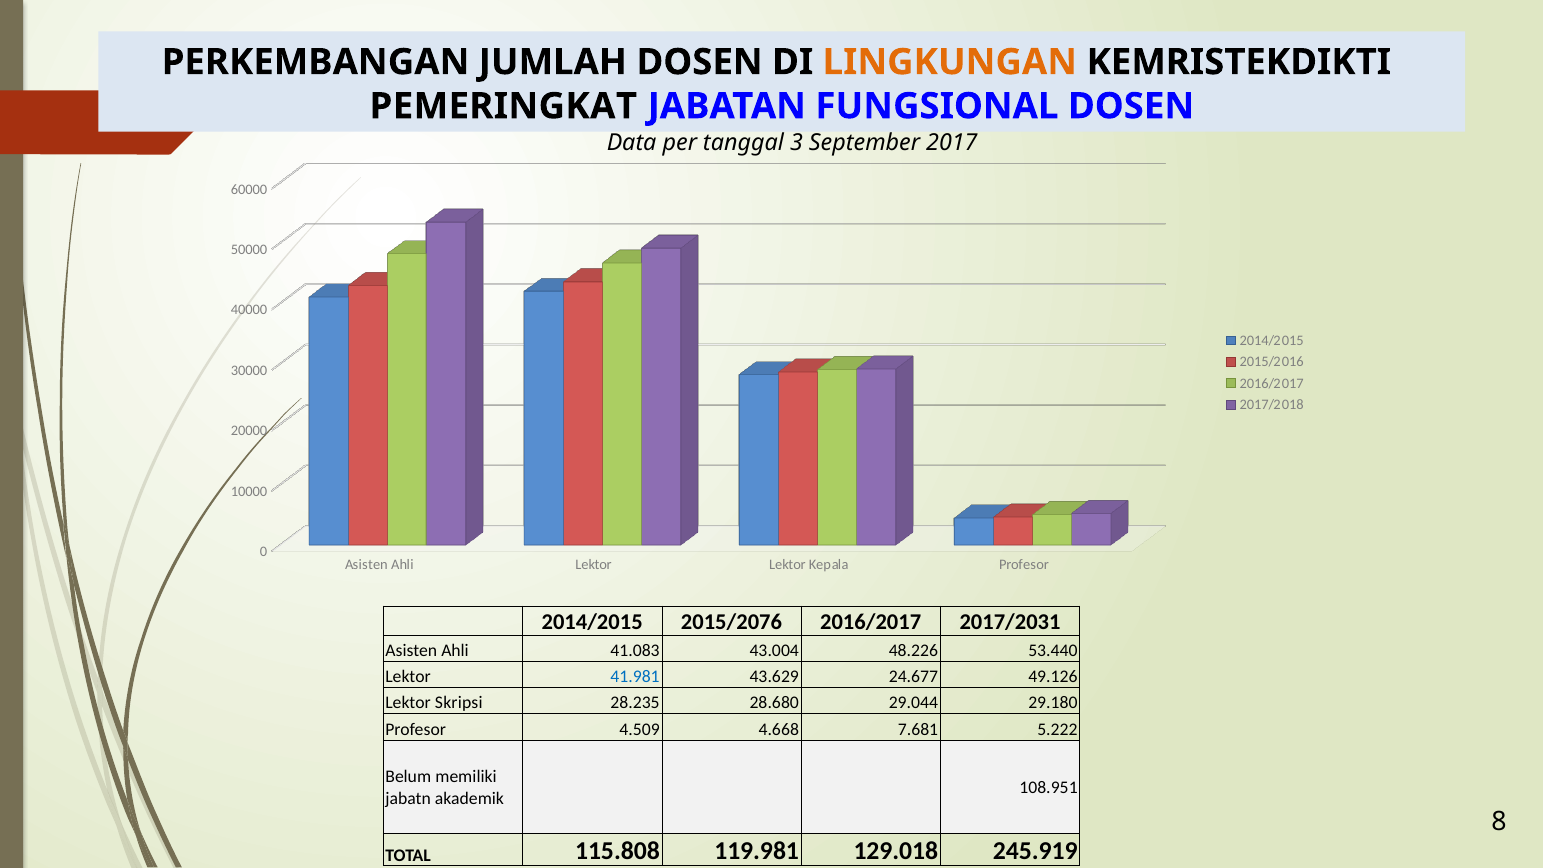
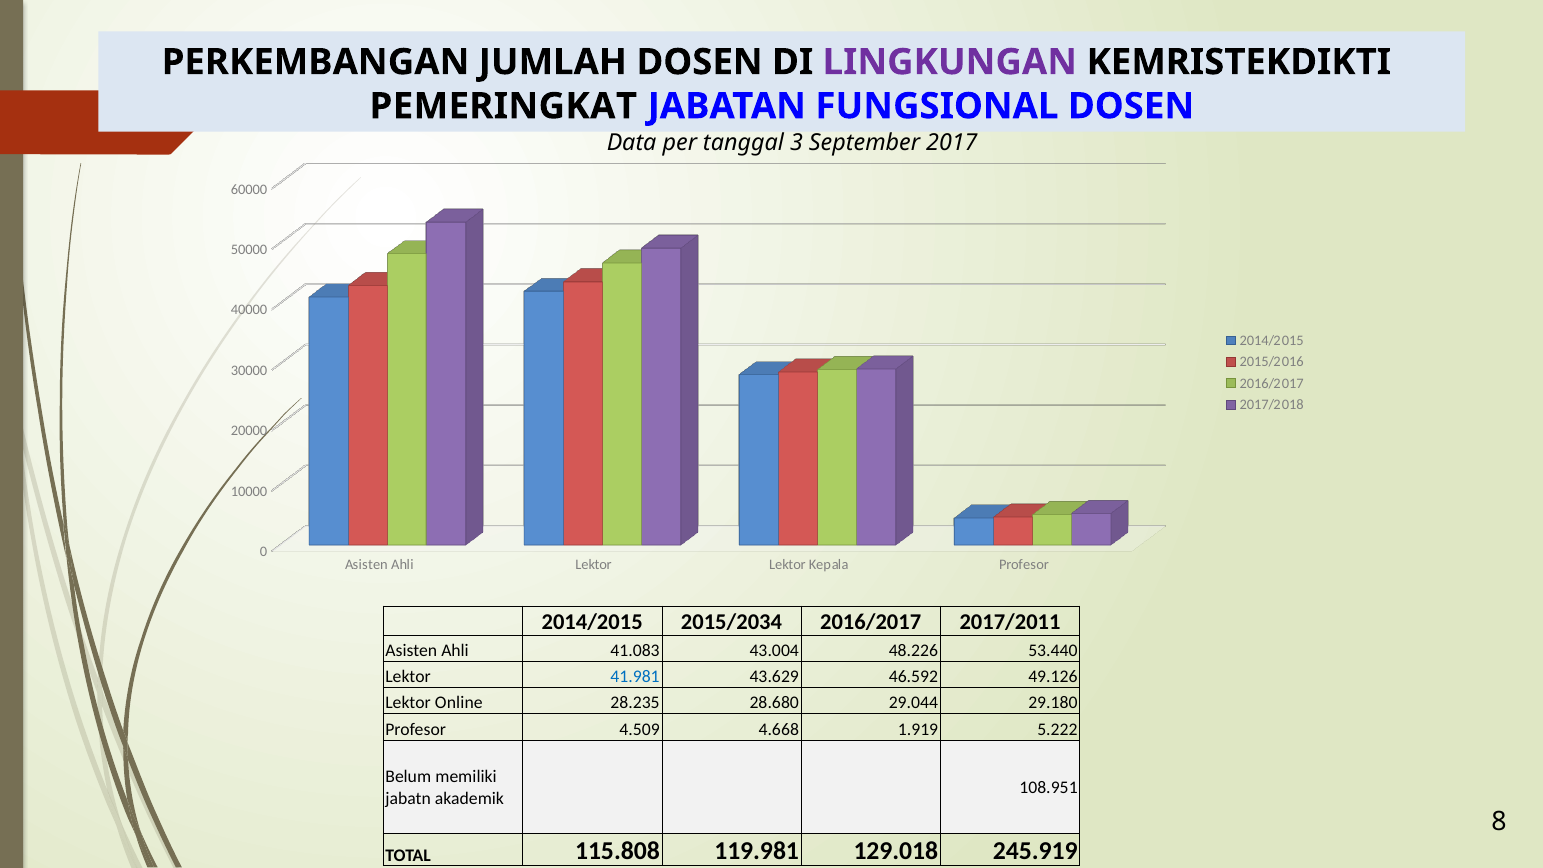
LINGKUNGAN colour: orange -> purple (950, 62)
2015/2076: 2015/2076 -> 2015/2034 (731, 622)
2017/2031: 2017/2031 -> 2017/2011 (1010, 622)
24.677: 24.677 -> 46.592 (913, 677)
Skripsi: Skripsi -> Online (459, 703)
7.681: 7.681 -> 1.919 (918, 729)
